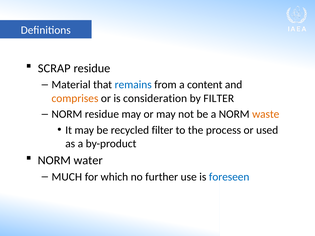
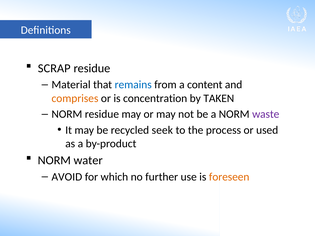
consideration: consideration -> concentration (155, 98)
by FILTER: FILTER -> TAKEN (219, 98)
waste colour: orange -> purple (266, 114)
recycled filter: filter -> seek (162, 130)
MUCH: MUCH -> AVOID (67, 177)
foreseen colour: blue -> orange (229, 177)
